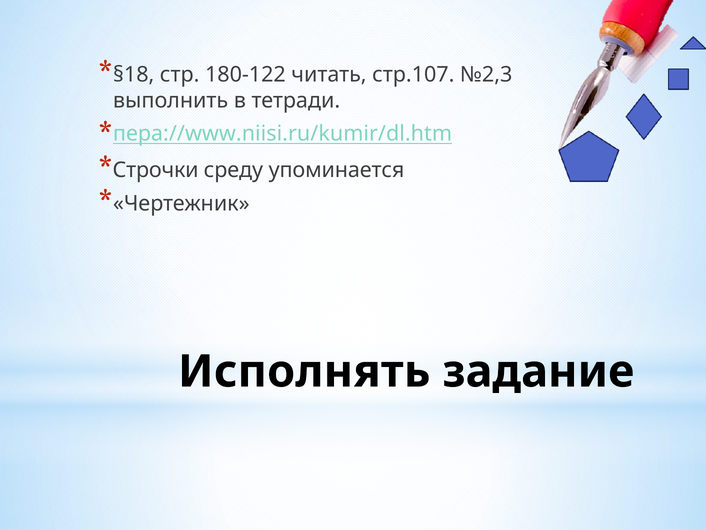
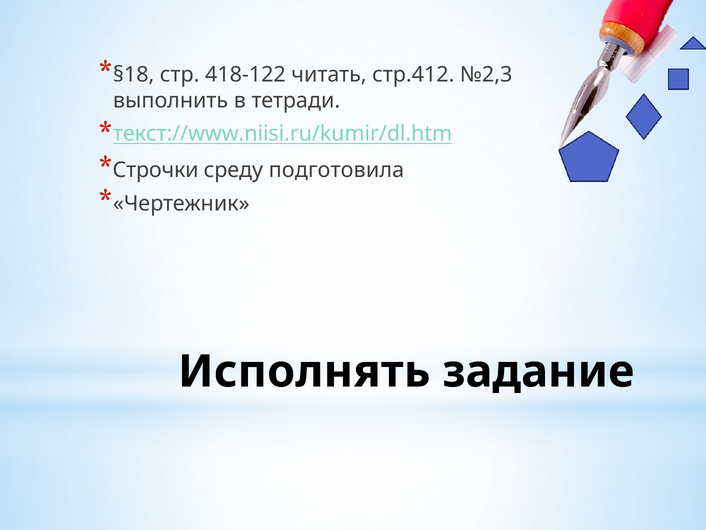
180-122: 180-122 -> 418-122 (245, 74)
стр.107: стр.107 -> стр.412 (413, 74)
пера://www.niisi.ru/kumir/dl.htm: пера://www.niisi.ru/kumir/dl.htm -> текст://www.niisi.ru/kumir/dl.htm (283, 133)
упоминается: упоминается -> подготовила (336, 170)
